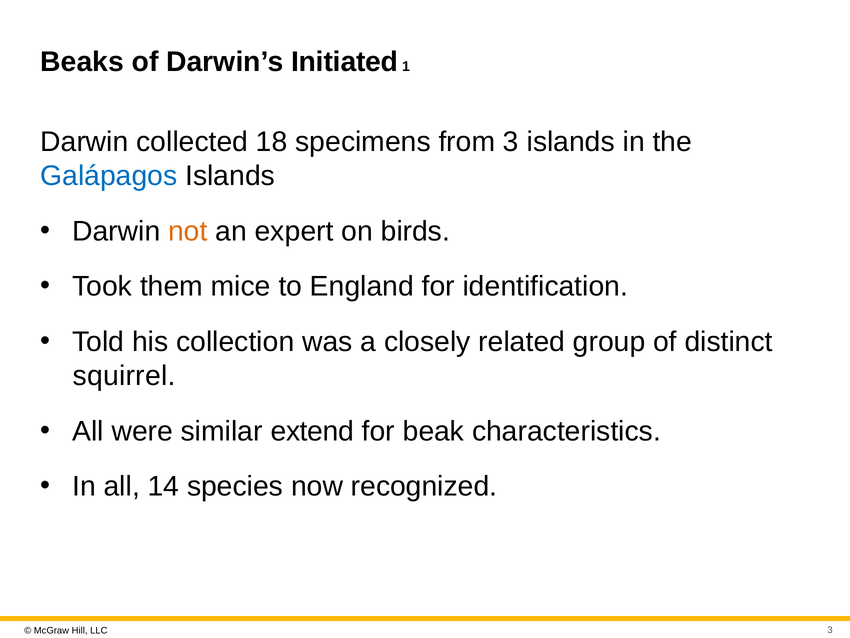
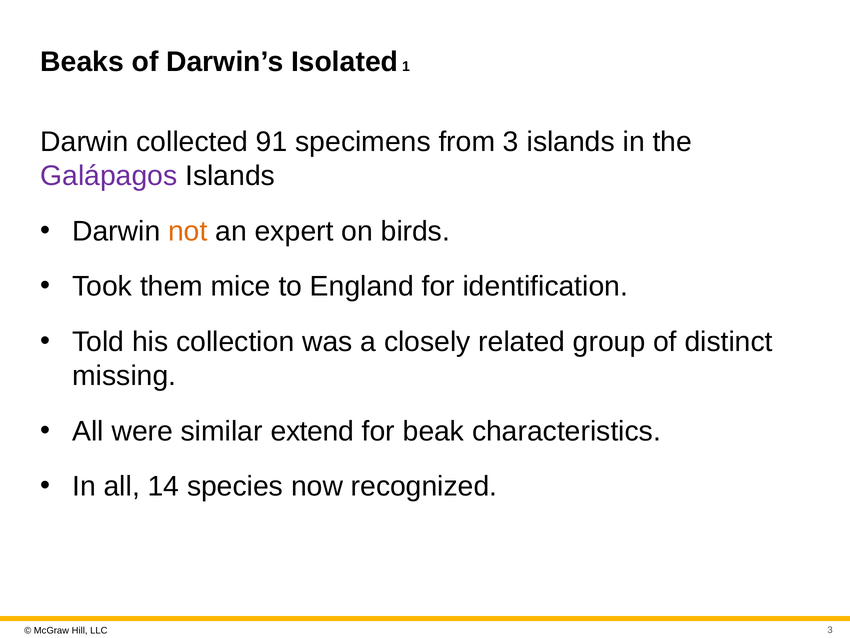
Initiated: Initiated -> Isolated (345, 62)
18: 18 -> 91 (272, 142)
Galápagos colour: blue -> purple (109, 176)
squirrel: squirrel -> missing (124, 376)
